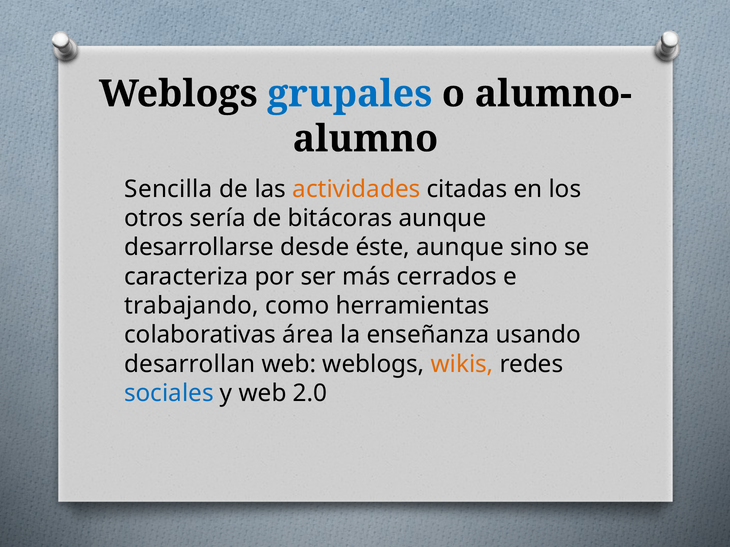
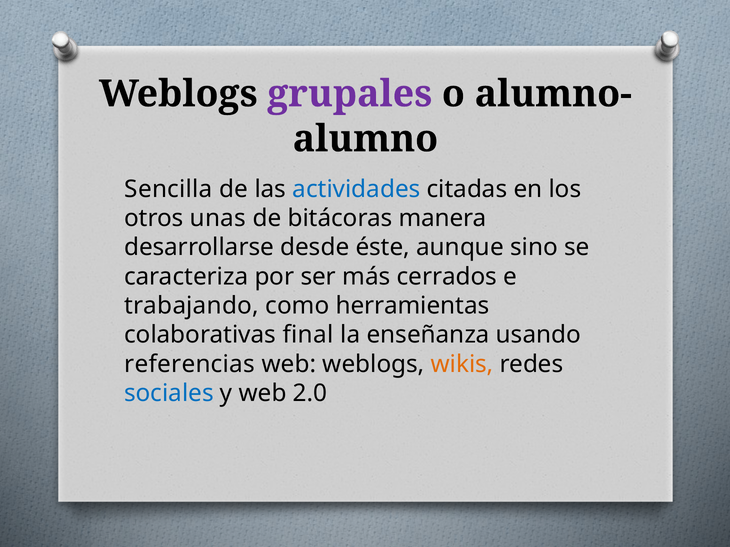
grupales colour: blue -> purple (350, 94)
actividades colour: orange -> blue (356, 189)
sería: sería -> unas (218, 218)
bitácoras aunque: aunque -> manera (443, 218)
área: área -> final (308, 335)
desarrollan: desarrollan -> referencias (190, 364)
